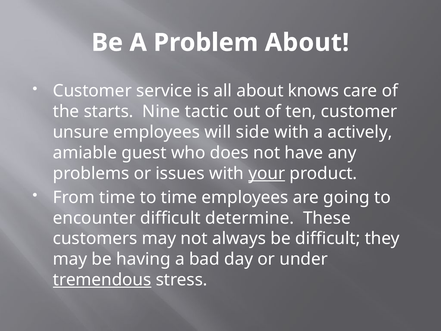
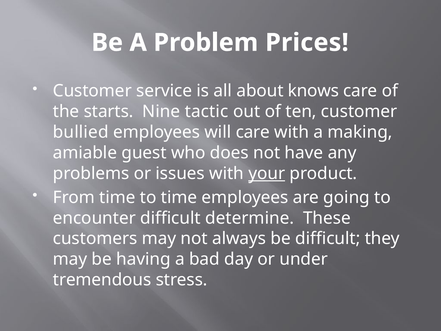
Problem About: About -> Prices (307, 43)
unsure: unsure -> bullied (81, 132)
will side: side -> care (253, 132)
actively: actively -> making (360, 132)
tremendous underline: present -> none (102, 280)
